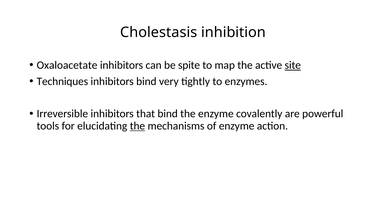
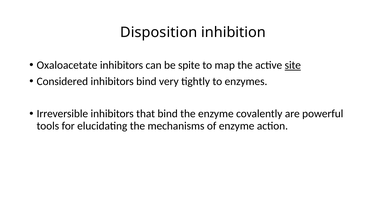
Cholestasis: Cholestasis -> Disposition (159, 32)
Techniques: Techniques -> Considered (62, 81)
the underline: present -> none (137, 126)
